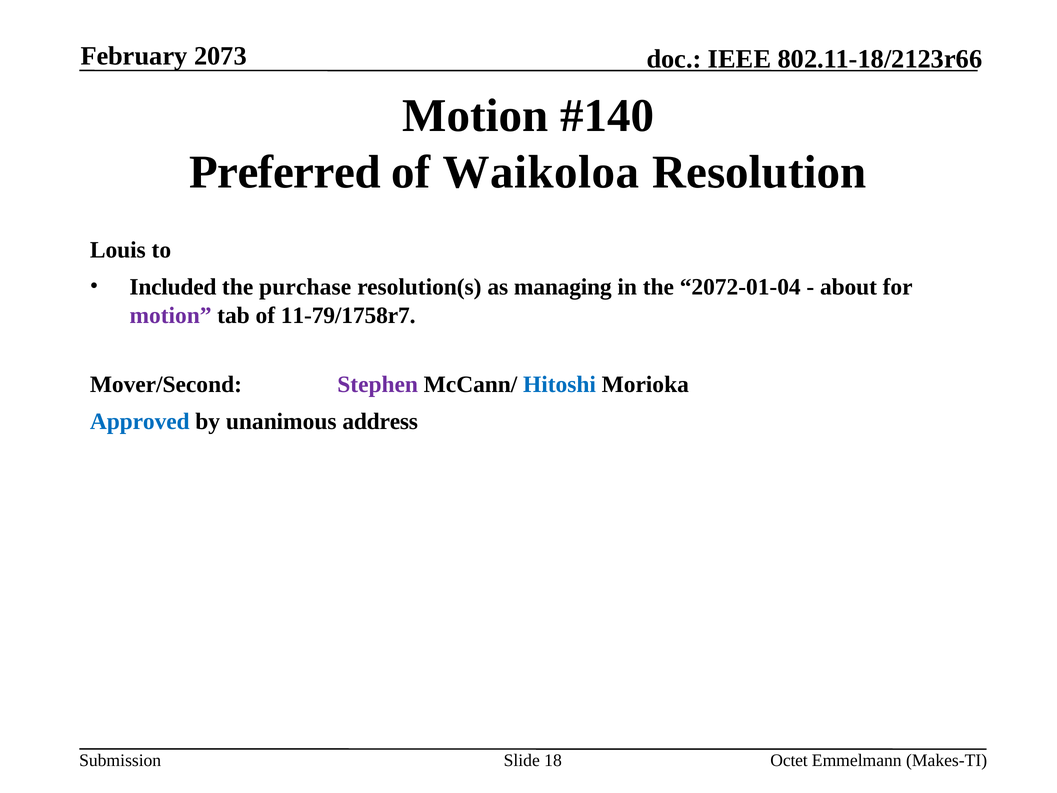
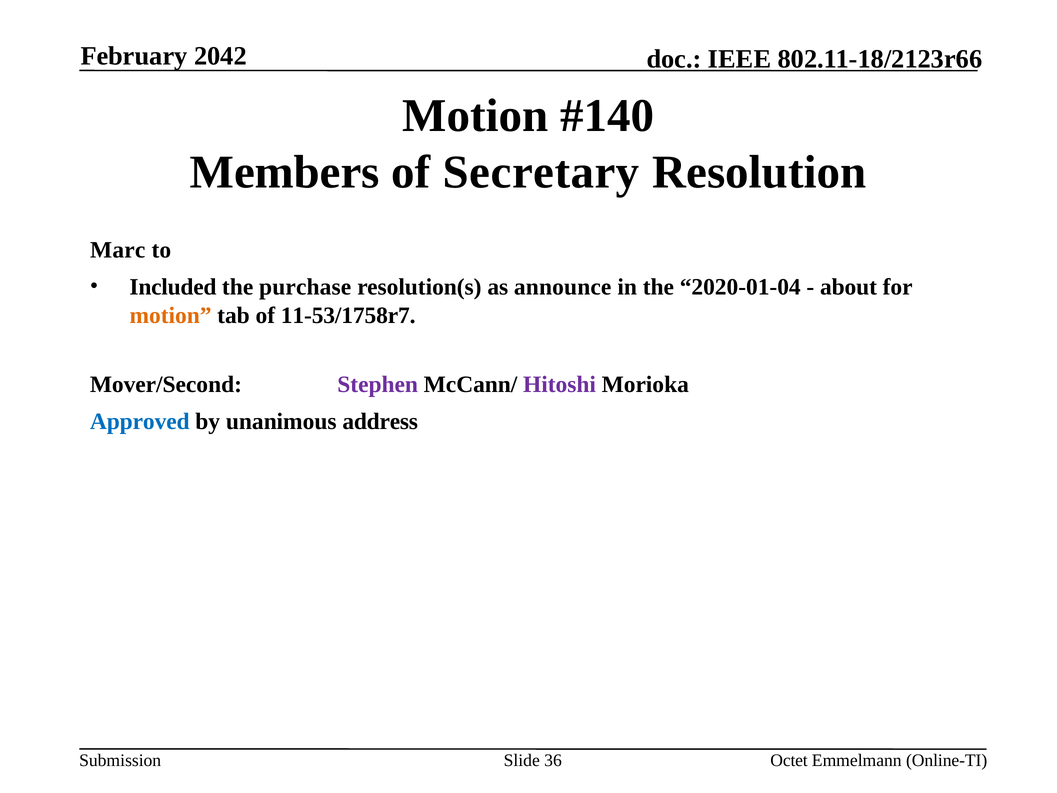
2073: 2073 -> 2042 (220, 56)
Preferred: Preferred -> Members (285, 172)
Waikoloa: Waikoloa -> Secretary (541, 172)
Louis: Louis -> Marc (118, 250)
managing: managing -> announce (563, 287)
2072-01-04: 2072-01-04 -> 2020-01-04 (740, 287)
motion colour: purple -> orange (171, 315)
11-79/1758r7: 11-79/1758r7 -> 11-53/1758r7 (348, 315)
Hitoshi colour: blue -> purple (560, 384)
18: 18 -> 36 (553, 760)
Makes-TI: Makes-TI -> Online-TI (947, 760)
